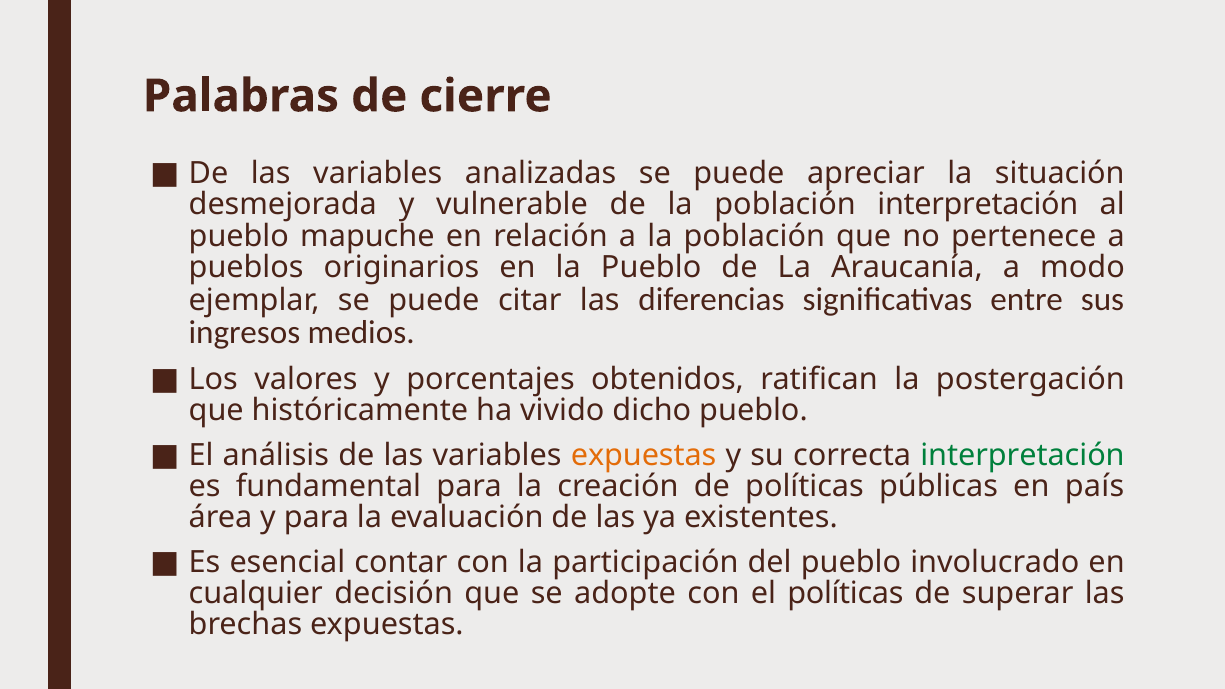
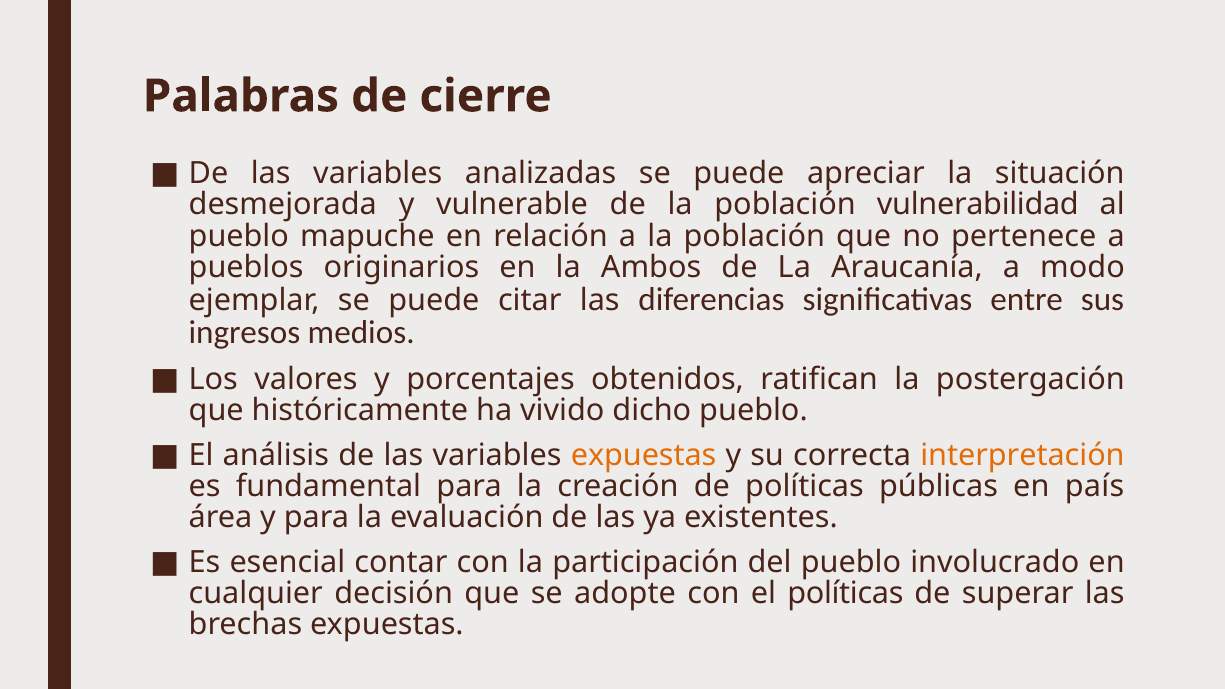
población interpretación: interpretación -> vulnerabilidad (978, 205)
la Pueblo: Pueblo -> Ambos (651, 267)
interpretación colour: green -> orange (1022, 455)
